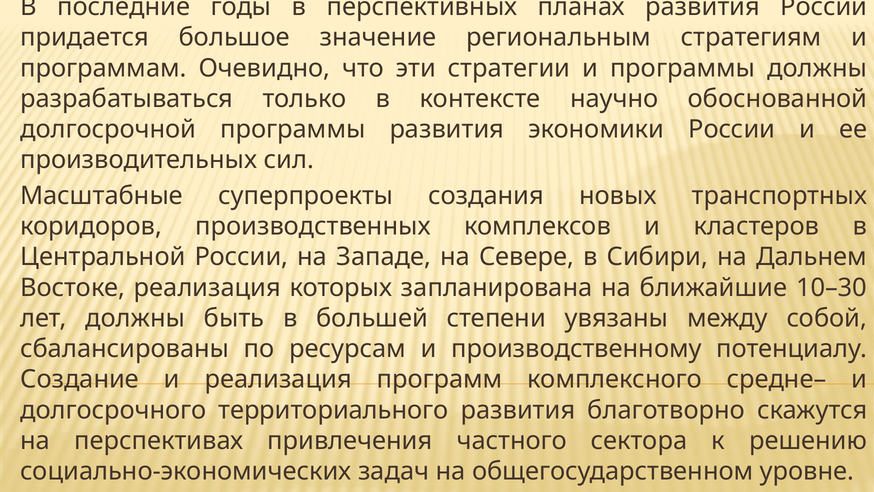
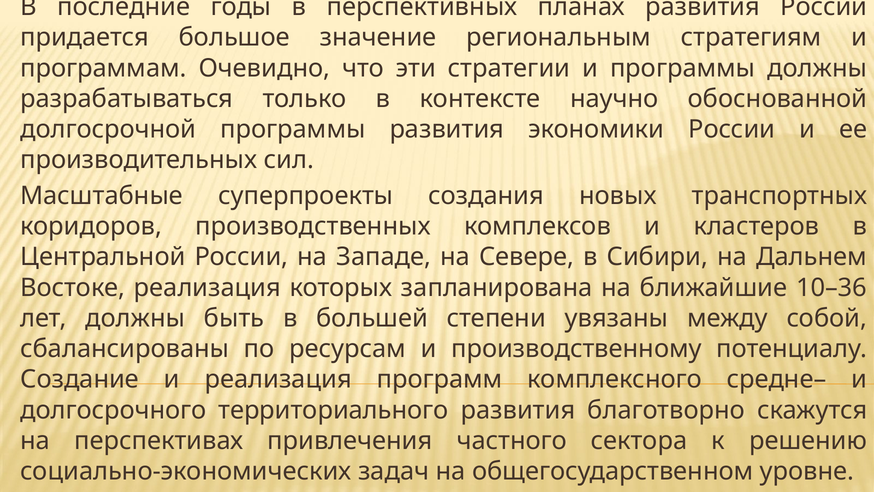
10–30: 10–30 -> 10–36 (832, 287)
